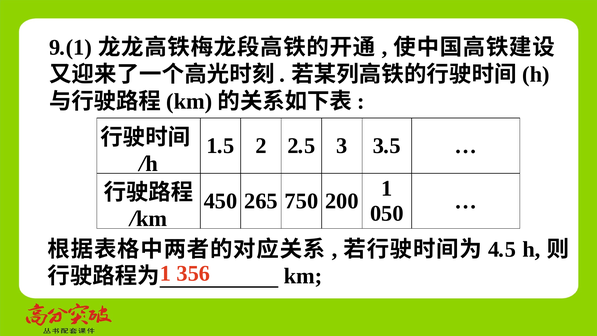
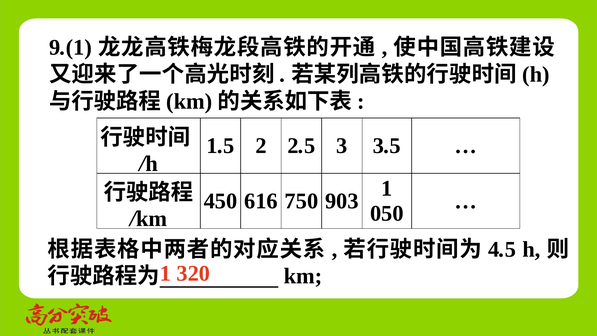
265: 265 -> 616 (261, 201)
200: 200 -> 903 (342, 201)
356: 356 -> 320 (193, 273)
